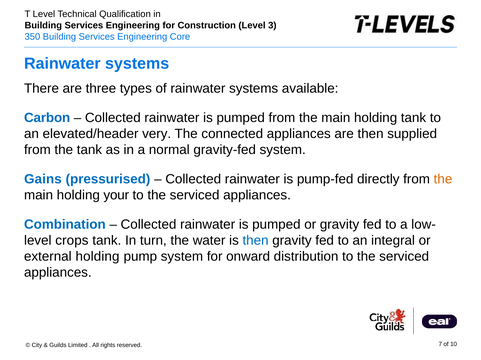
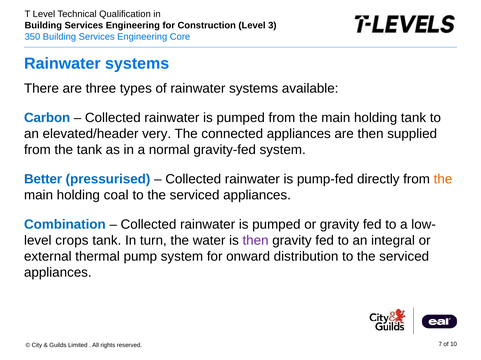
Gains: Gains -> Better (43, 179)
your: your -> coal (116, 195)
then colour: blue -> purple (256, 241)
external holding: holding -> thermal (98, 257)
